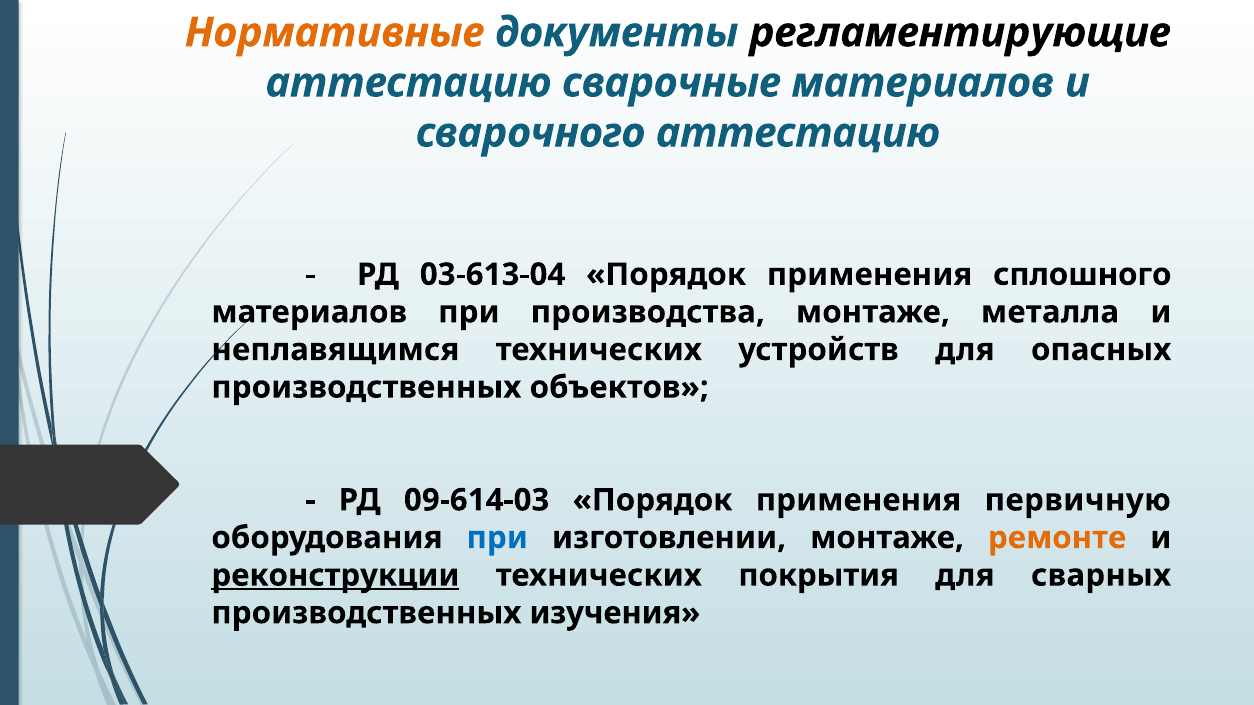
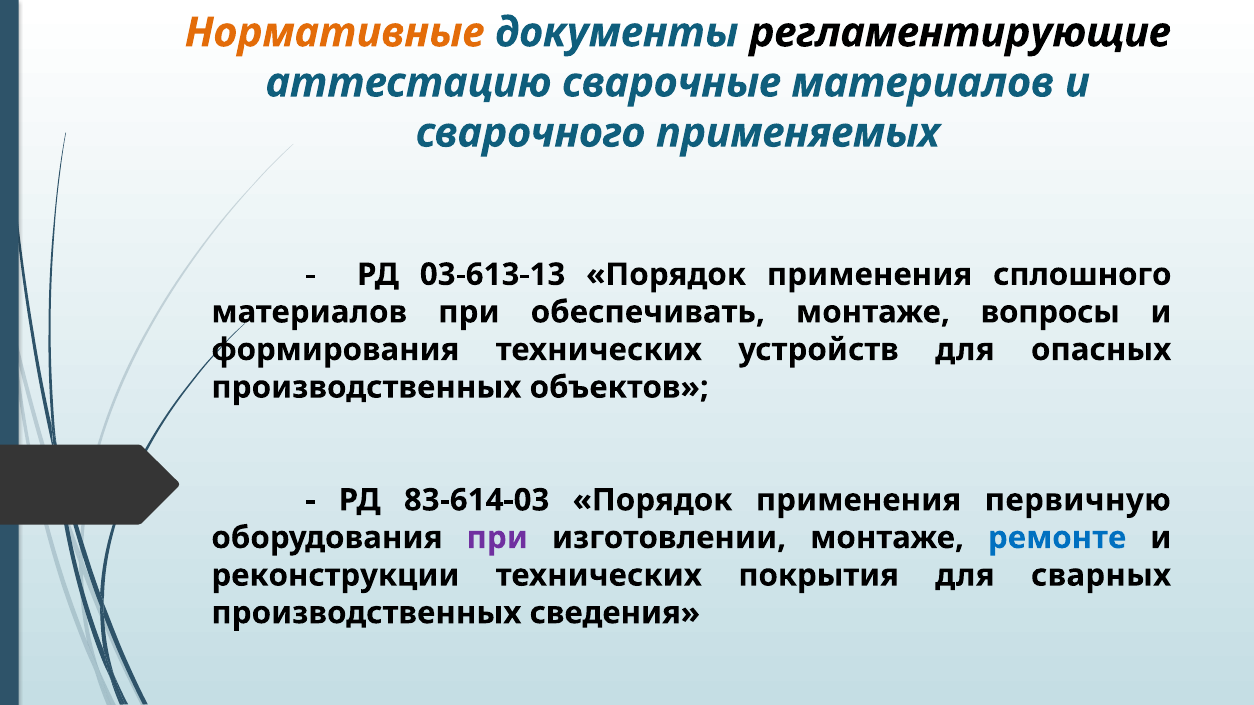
сварочного аттестацию: аттестацию -> применяемых (798, 133)
03-613-04: 03-613-04 -> 03-613-13 (493, 275)
производства: производства -> обеспечивать (648, 312)
металла: металла -> вопросы (1050, 312)
неплавящимся: неплавящимся -> формирования (335, 350)
09-614-03: 09-614-03 -> 83-614-03 (477, 500)
при colour: blue -> purple (497, 538)
ремонте colour: orange -> blue (1057, 538)
реконструкции underline: present -> none (335, 576)
изучения: изучения -> сведения (615, 613)
